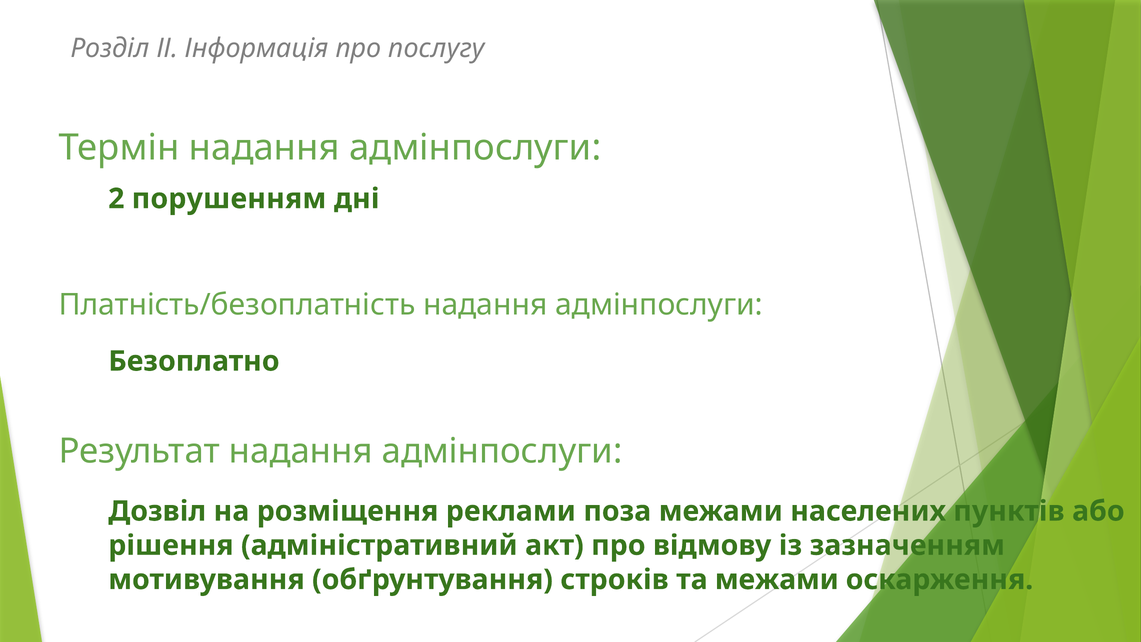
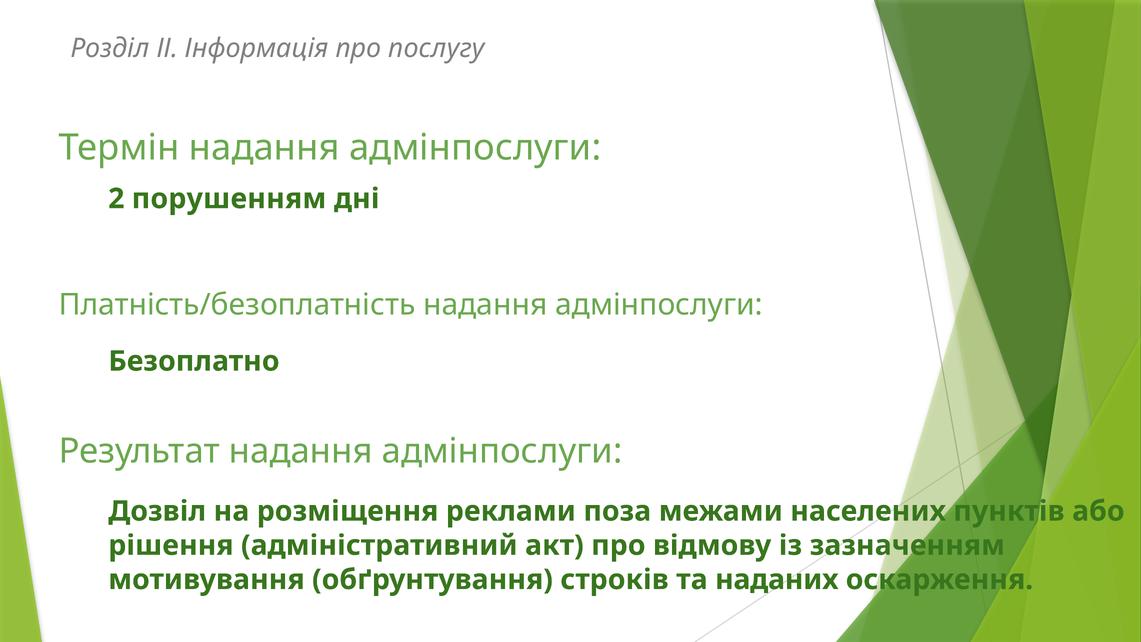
та межами: межами -> наданих (777, 580)
